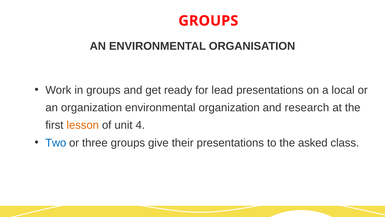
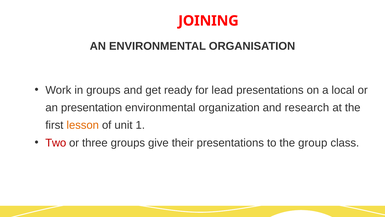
GROUPS: GROUPS -> JOINING (208, 21)
an organization: organization -> presentation (92, 107)
4: 4 -> 1 (140, 125)
Two colour: blue -> red (56, 142)
asked: asked -> group (313, 142)
